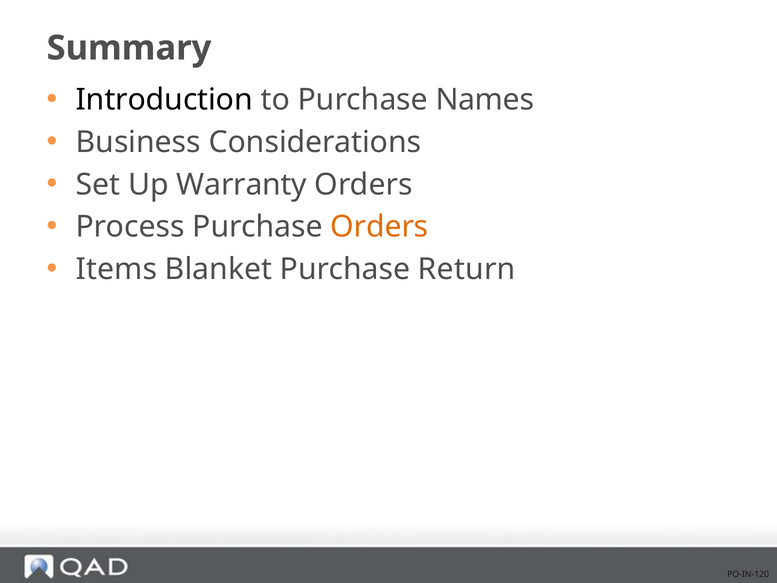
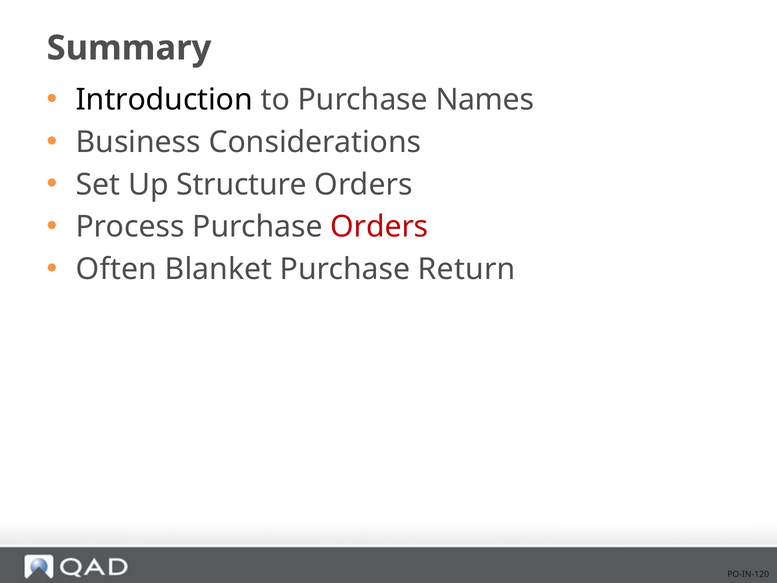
Warranty: Warranty -> Structure (242, 185)
Orders colour: orange -> red (379, 227)
Items: Items -> Often (116, 269)
